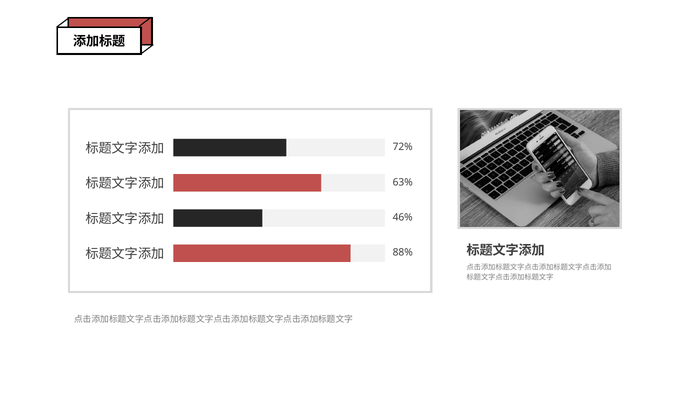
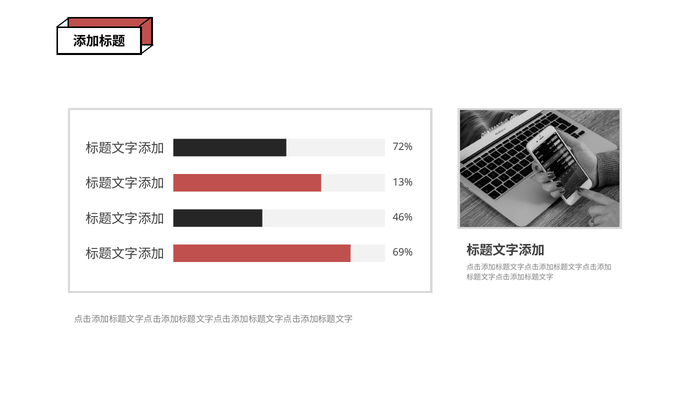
63%: 63% -> 13% (403, 182)
88%: 88% -> 69% (403, 252)
